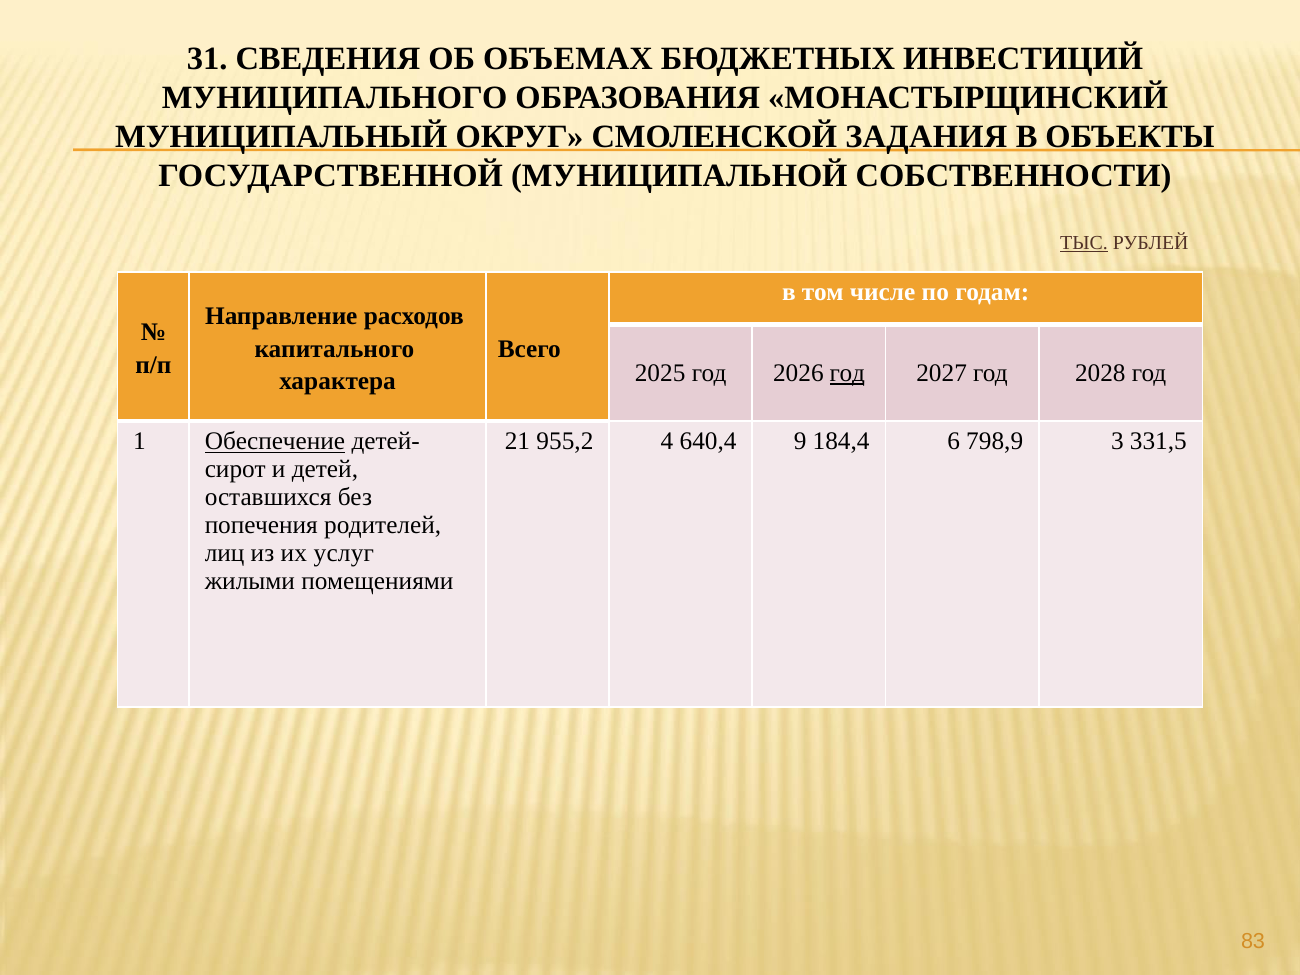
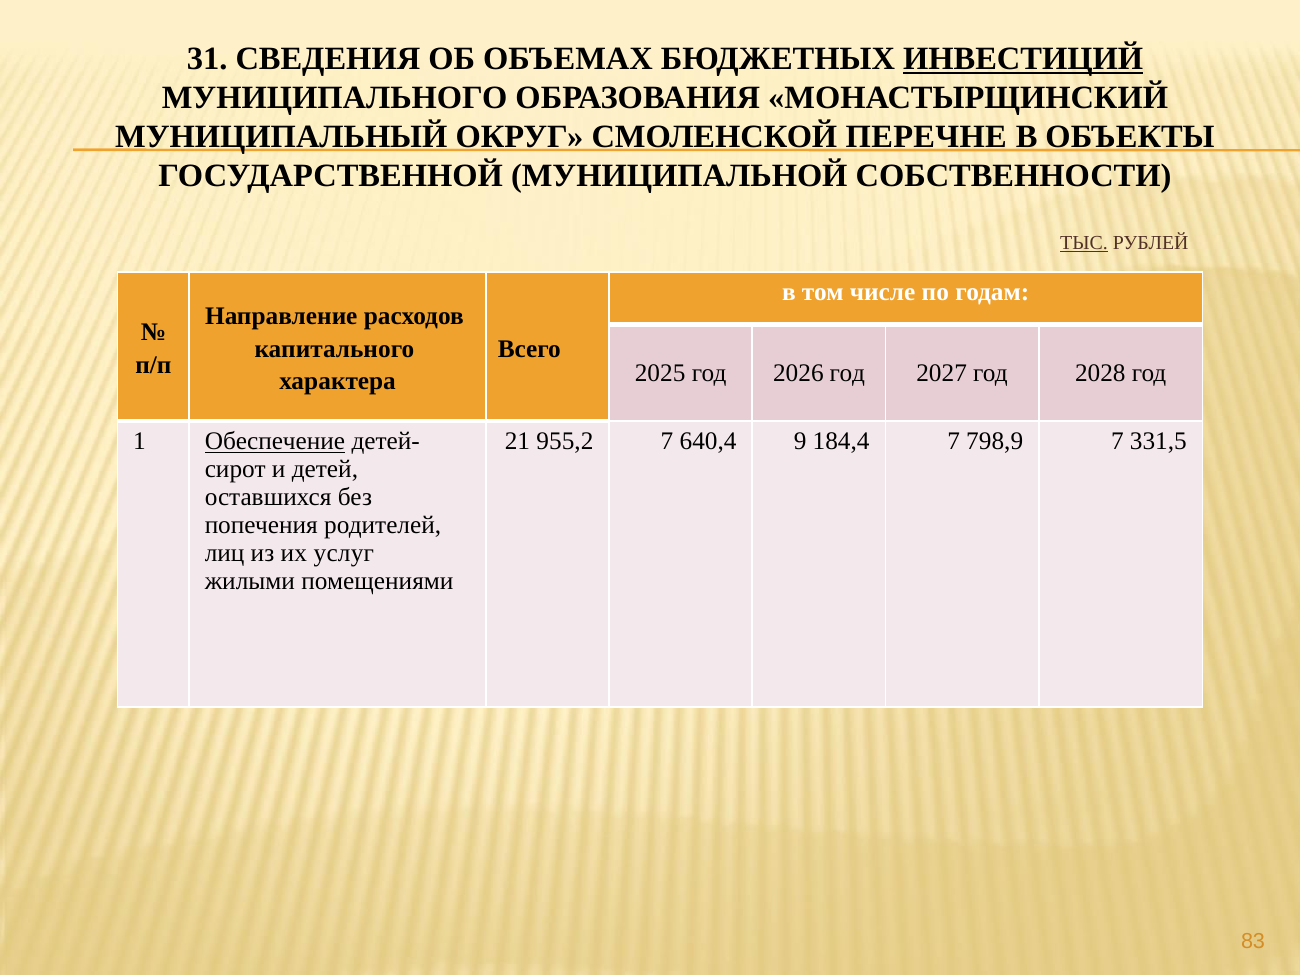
ИНВЕСТИЦИЙ underline: none -> present (1023, 59)
ЗАДАНИЯ: ЗАДАНИЯ -> ПЕРЕЧНЕ (926, 137)
год underline: present -> none (847, 373)
955,2 4: 4 -> 7 (667, 442)
184,4 6: 6 -> 7 (954, 442)
798,9 3: 3 -> 7 (1117, 442)
